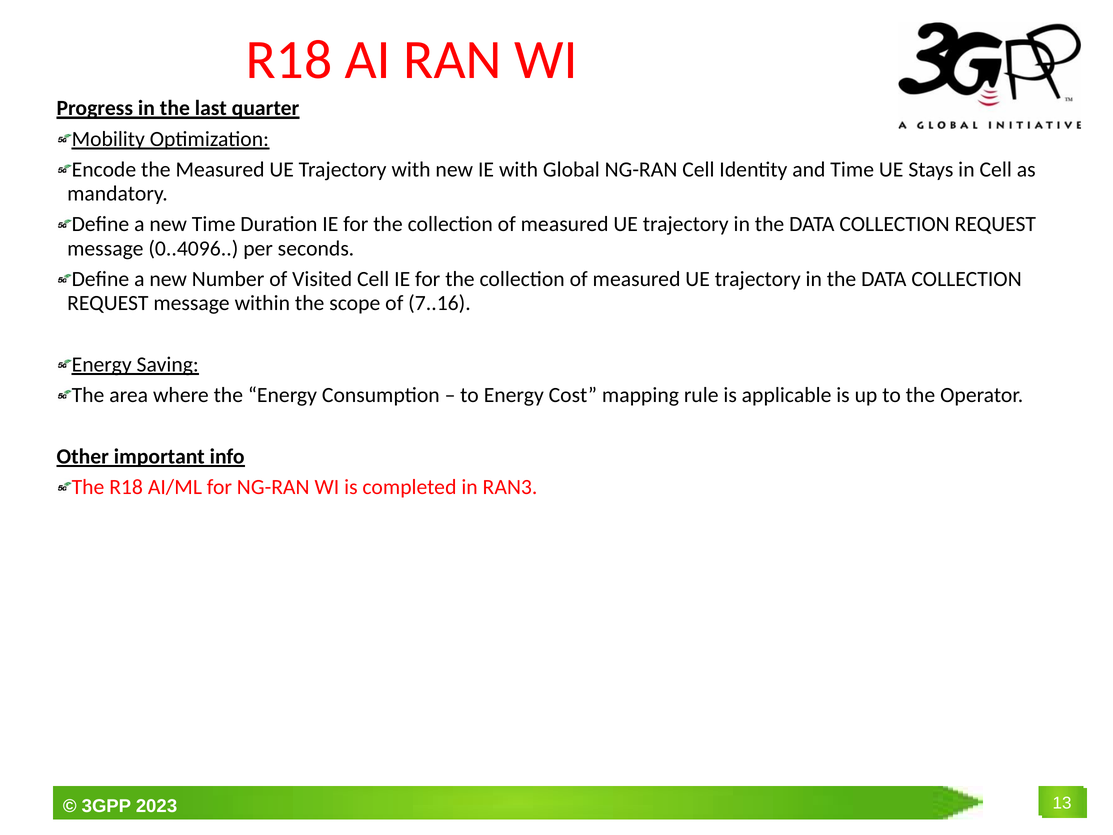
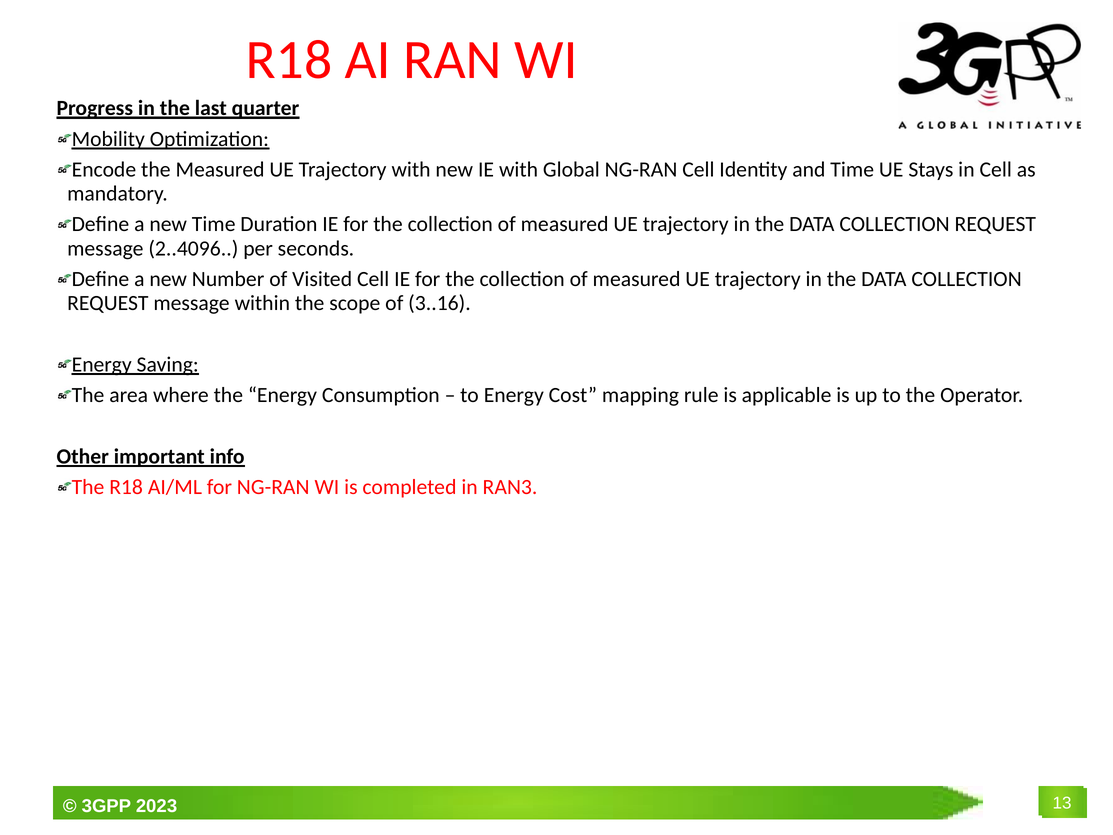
0..4096: 0..4096 -> 2..4096 (193, 248)
7..16: 7..16 -> 3..16 (439, 303)
